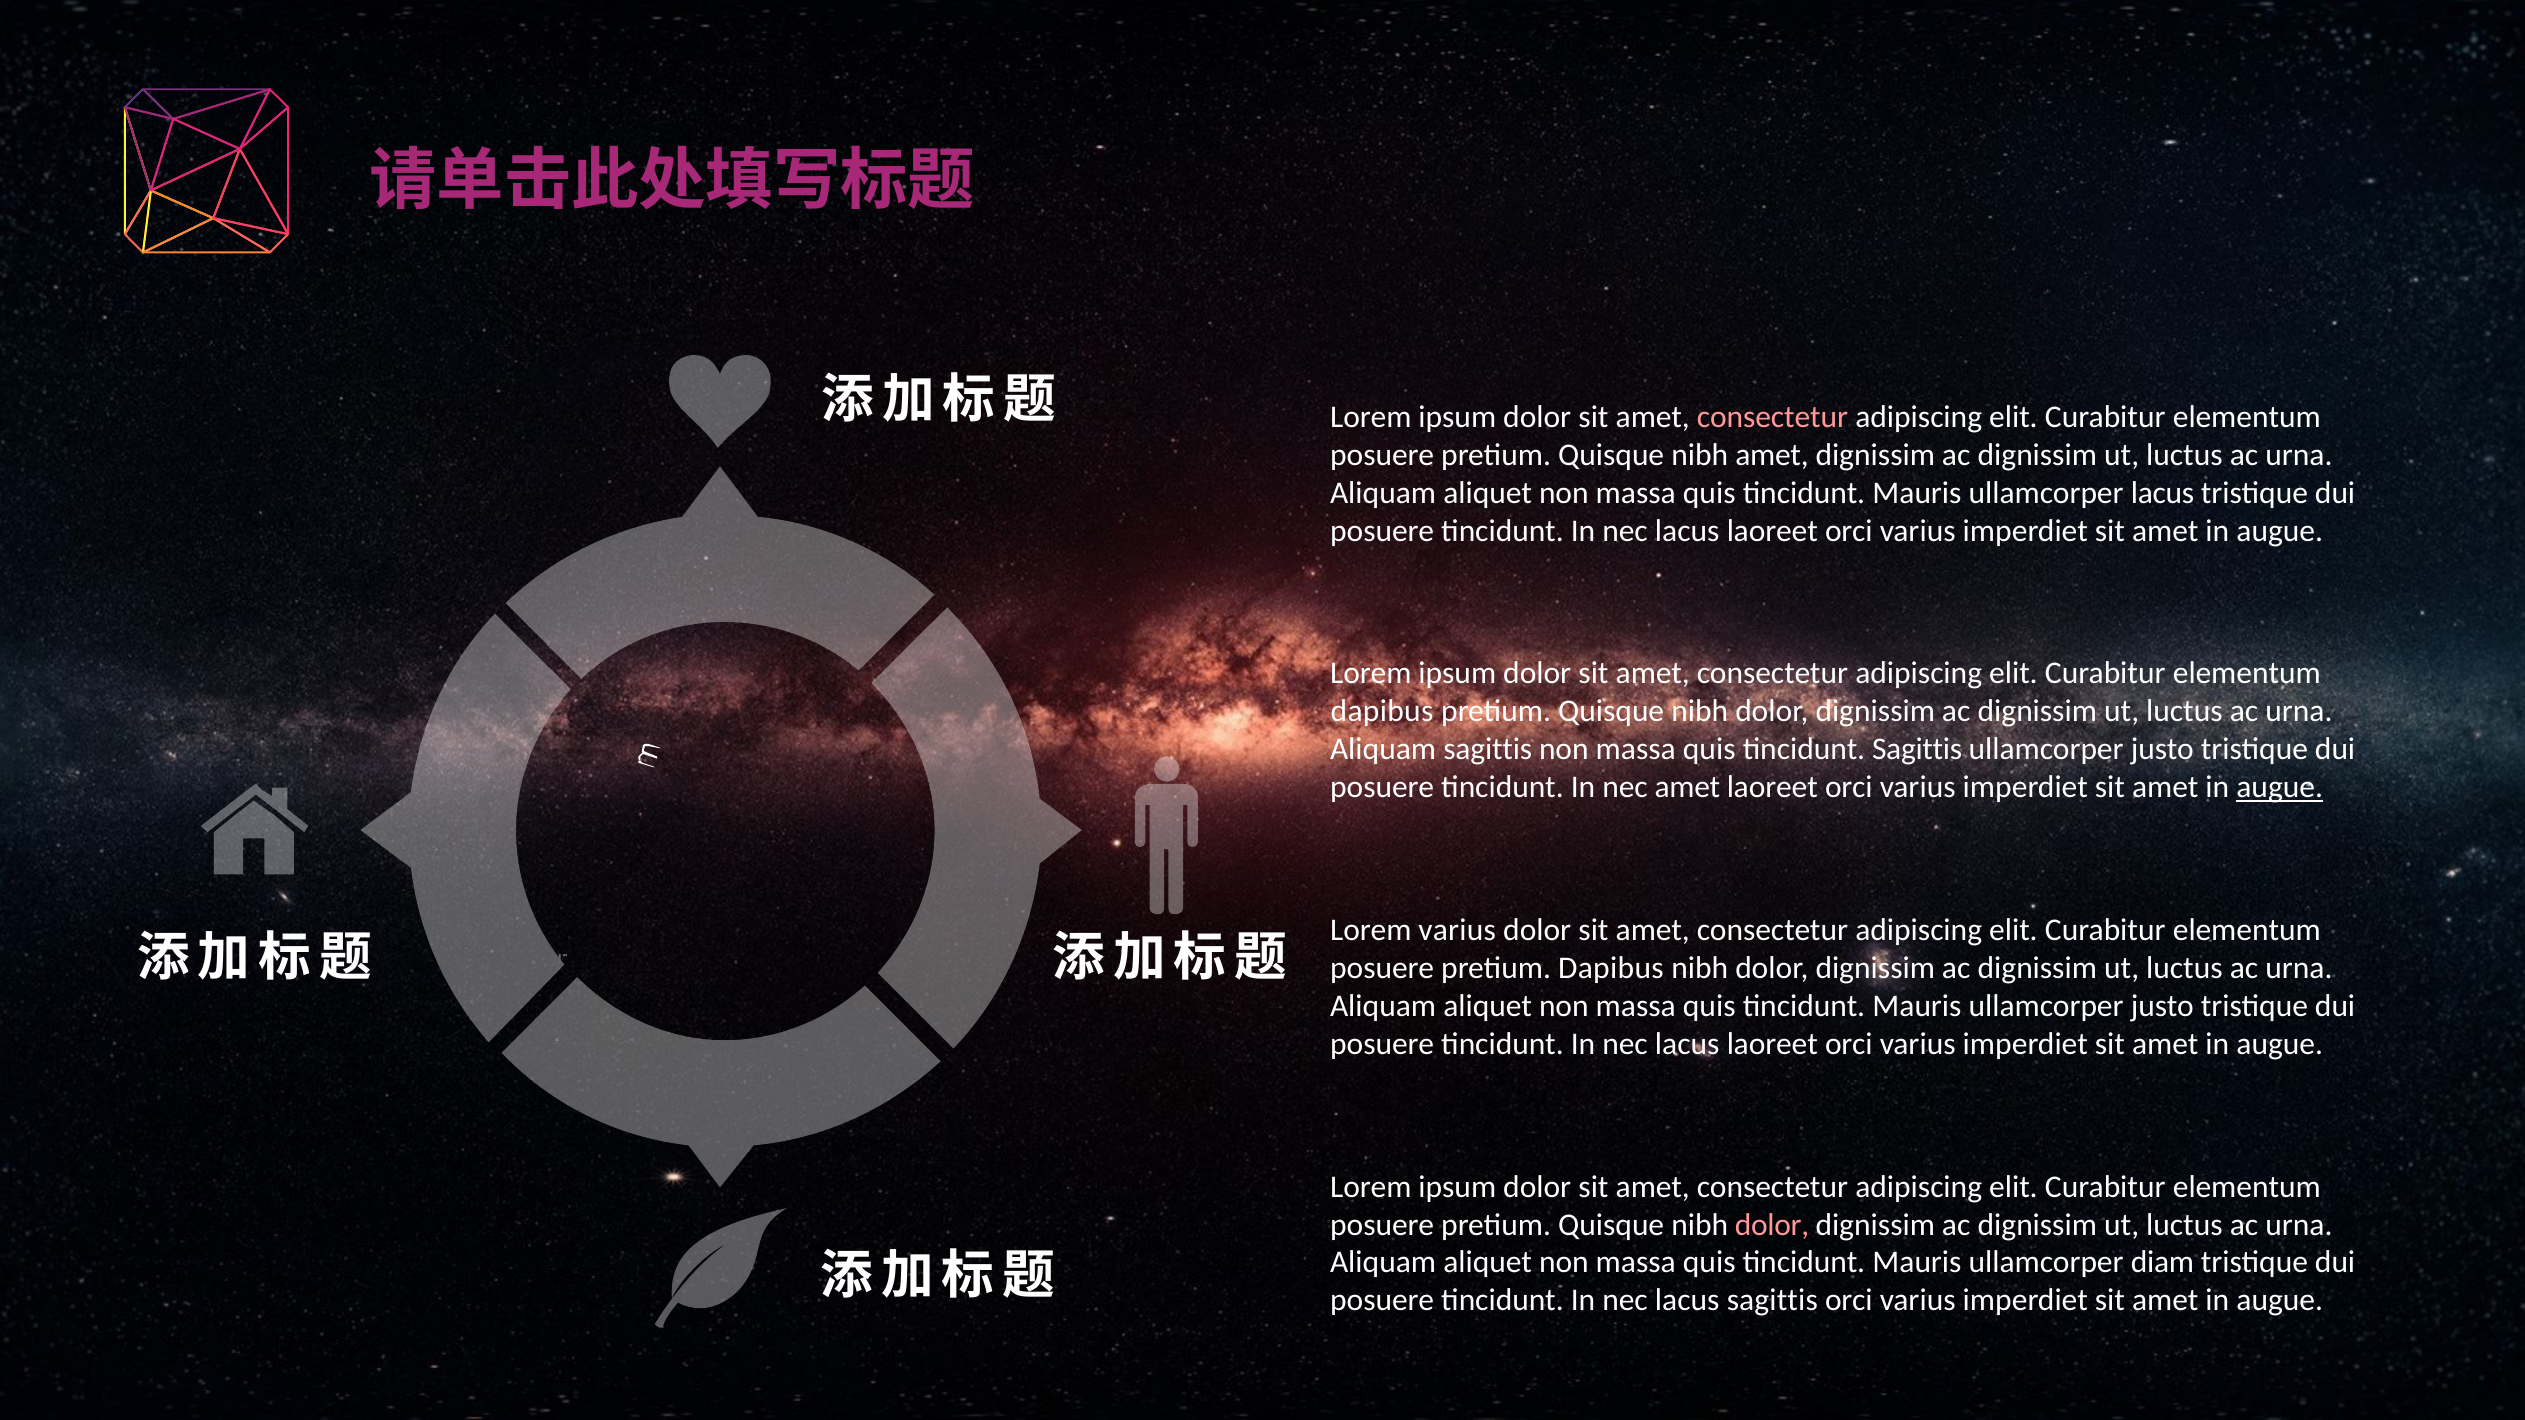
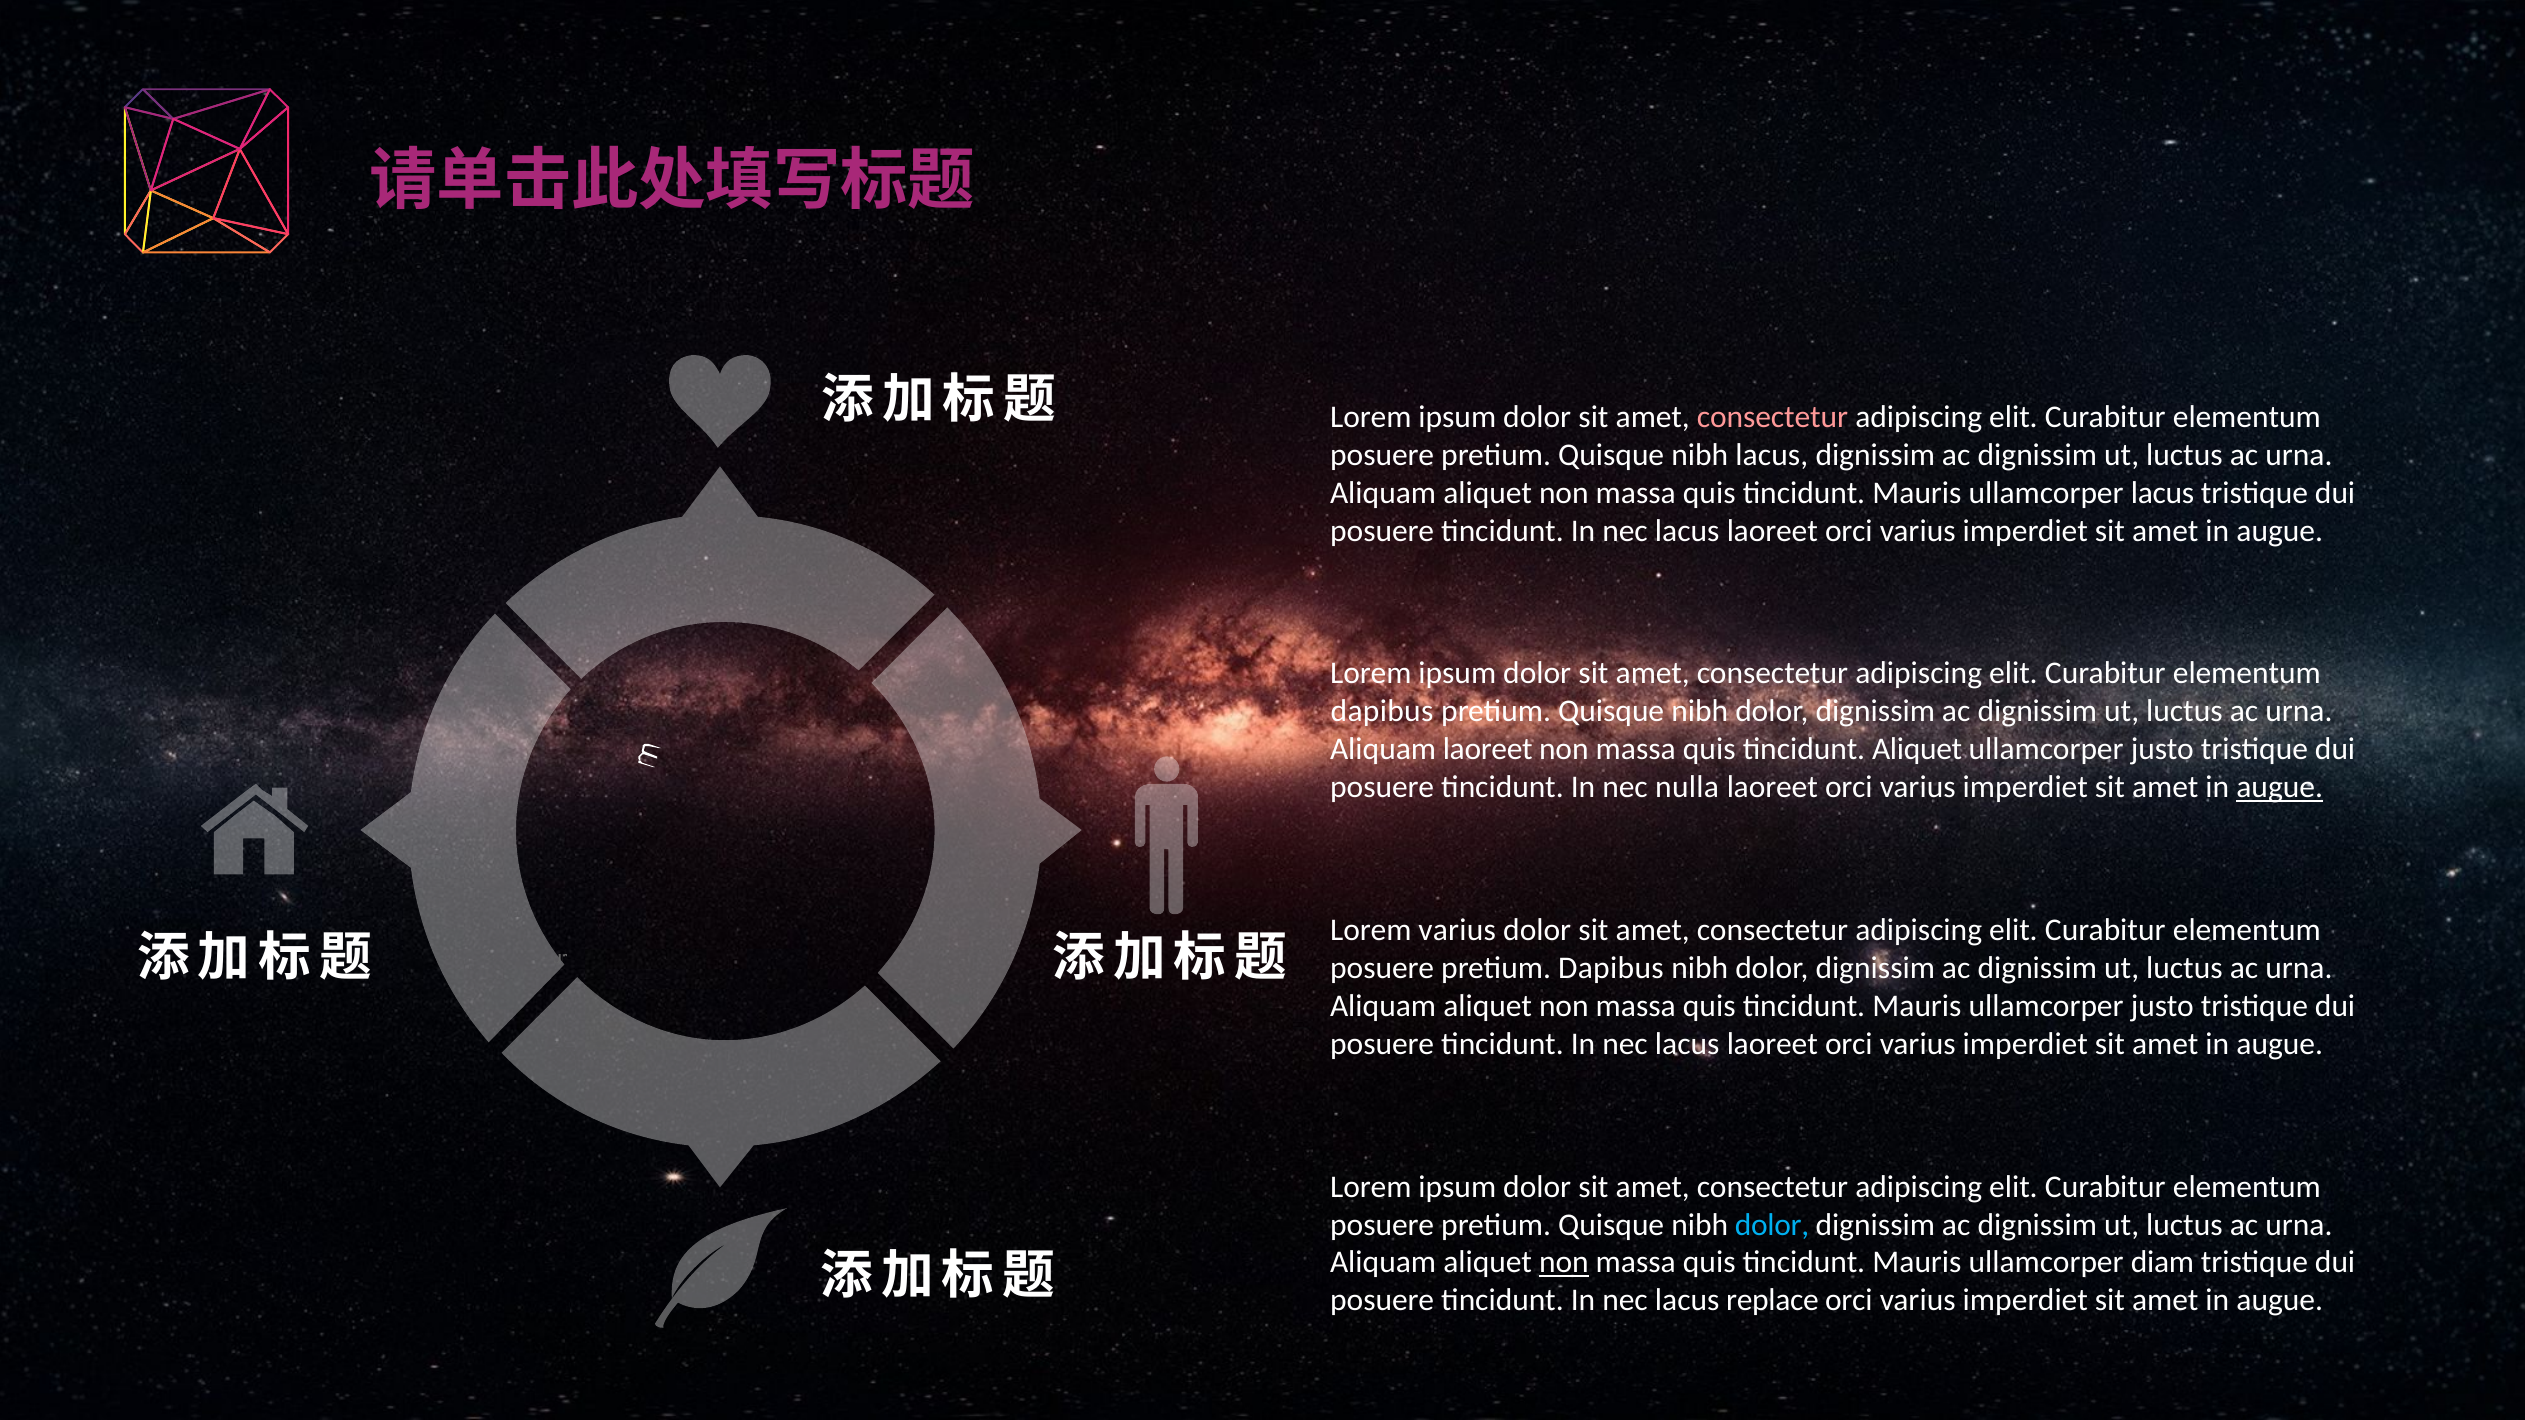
nibh amet: amet -> lacus (1772, 455)
Aliquam sagittis: sagittis -> laoreet (1488, 749)
tincidunt Sagittis: Sagittis -> Aliquet (1917, 749)
nec amet: amet -> nulla (1687, 787)
dolor colour: pink -> light blue (1772, 1225)
non underline: none -> present (1564, 1263)
lacus sagittis: sagittis -> replace (1773, 1301)
